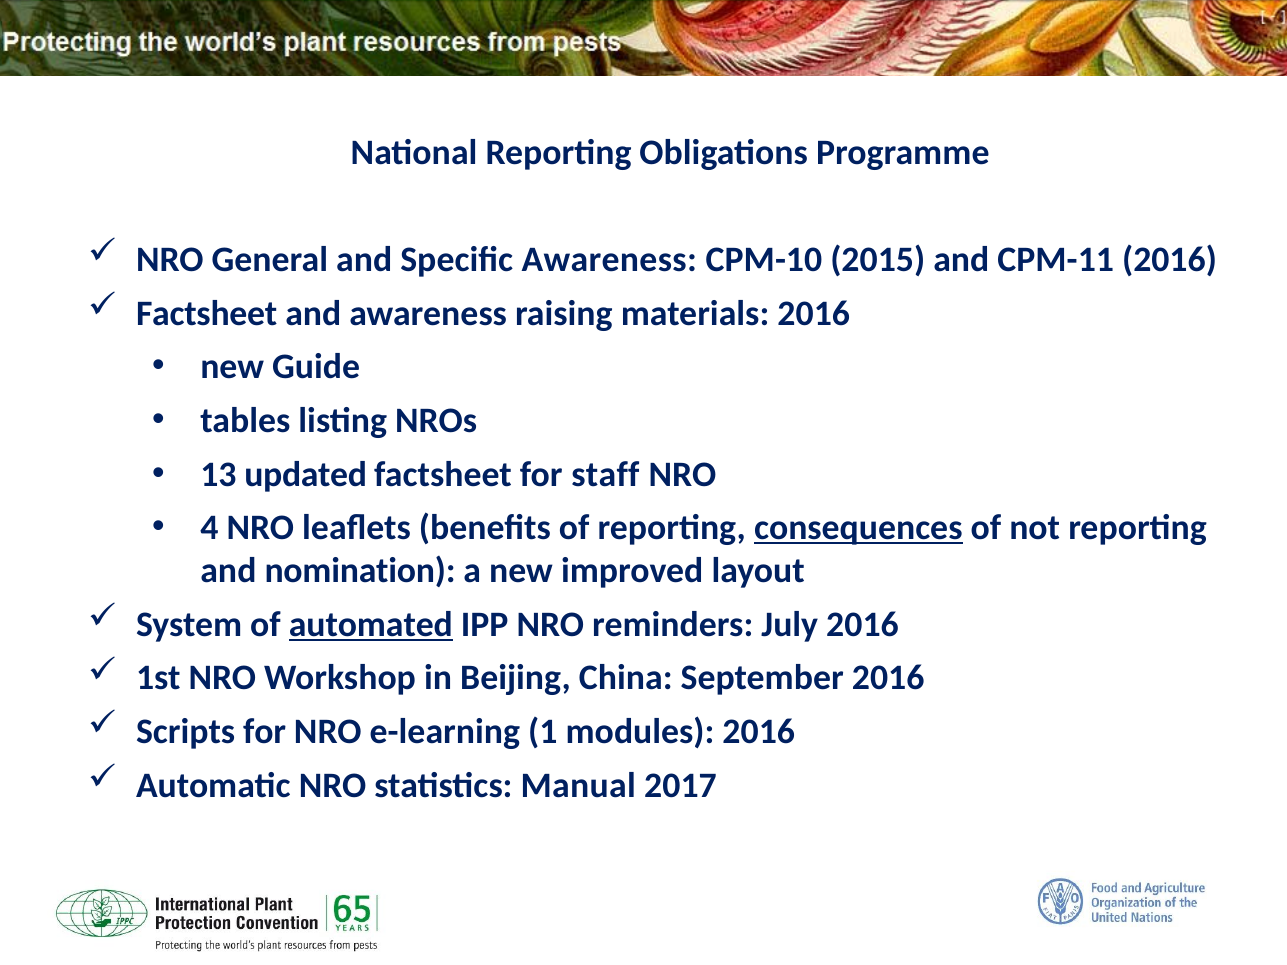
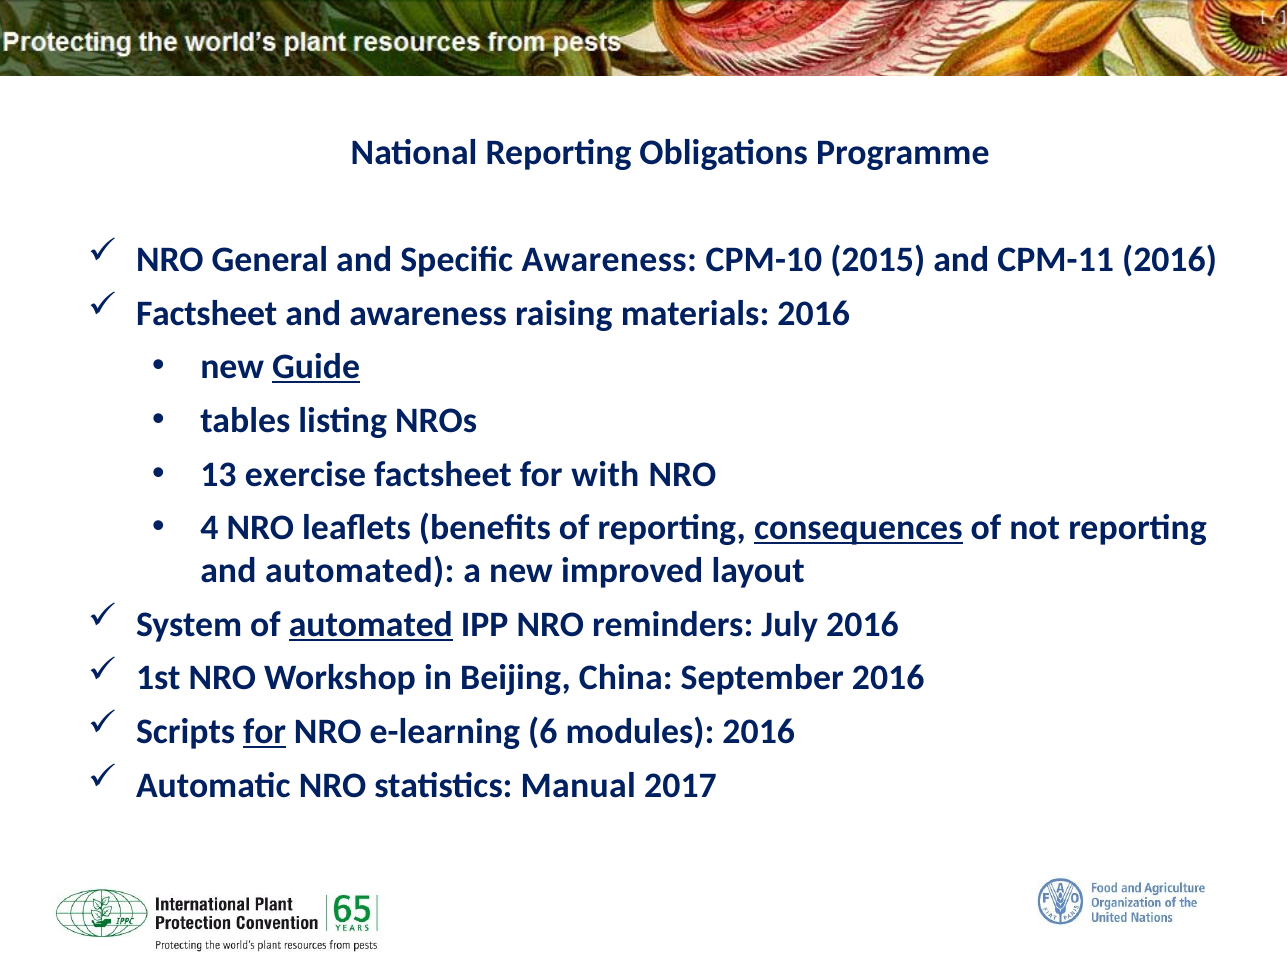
Guide underline: none -> present (316, 367)
updated: updated -> exercise (305, 474)
staff: staff -> with (605, 474)
and nomination: nomination -> automated (360, 571)
for underline: none -> present (265, 732)
1: 1 -> 6 (543, 732)
